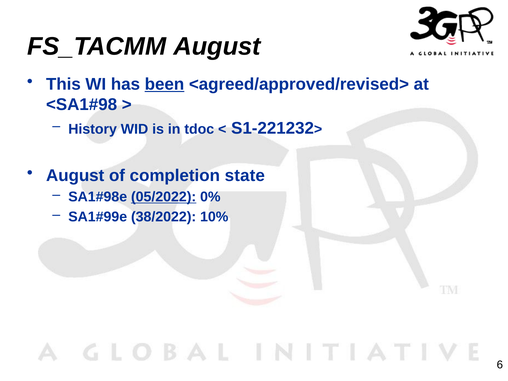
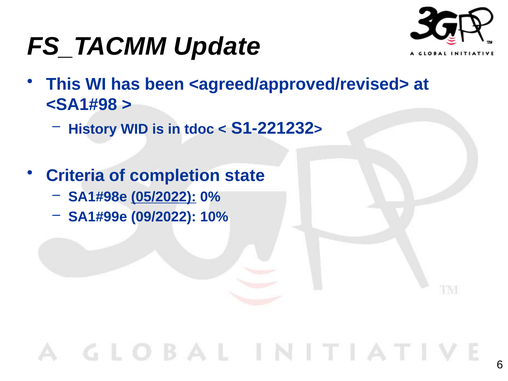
FS_TACMM August: August -> Update (217, 47)
been underline: present -> none (164, 84)
August: August -> Criteria (75, 176)
38/2022: 38/2022 -> 09/2022 (164, 217)
